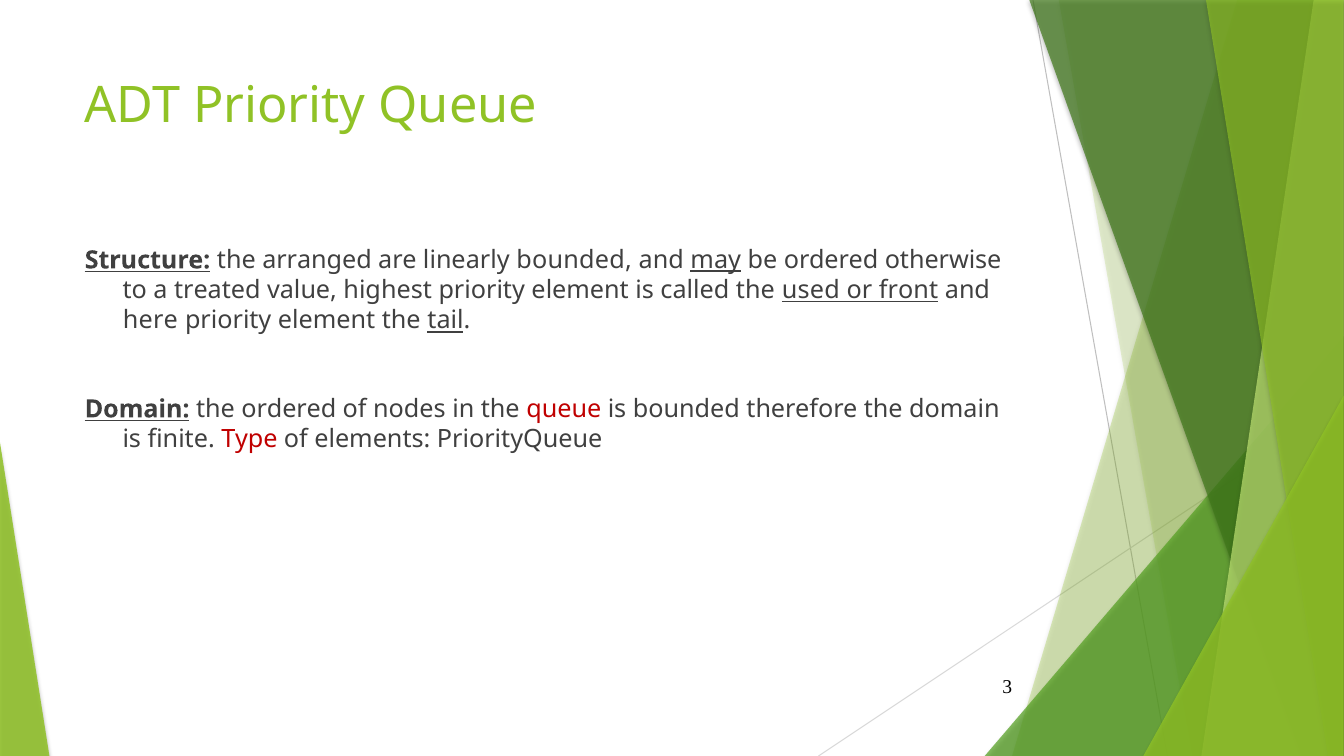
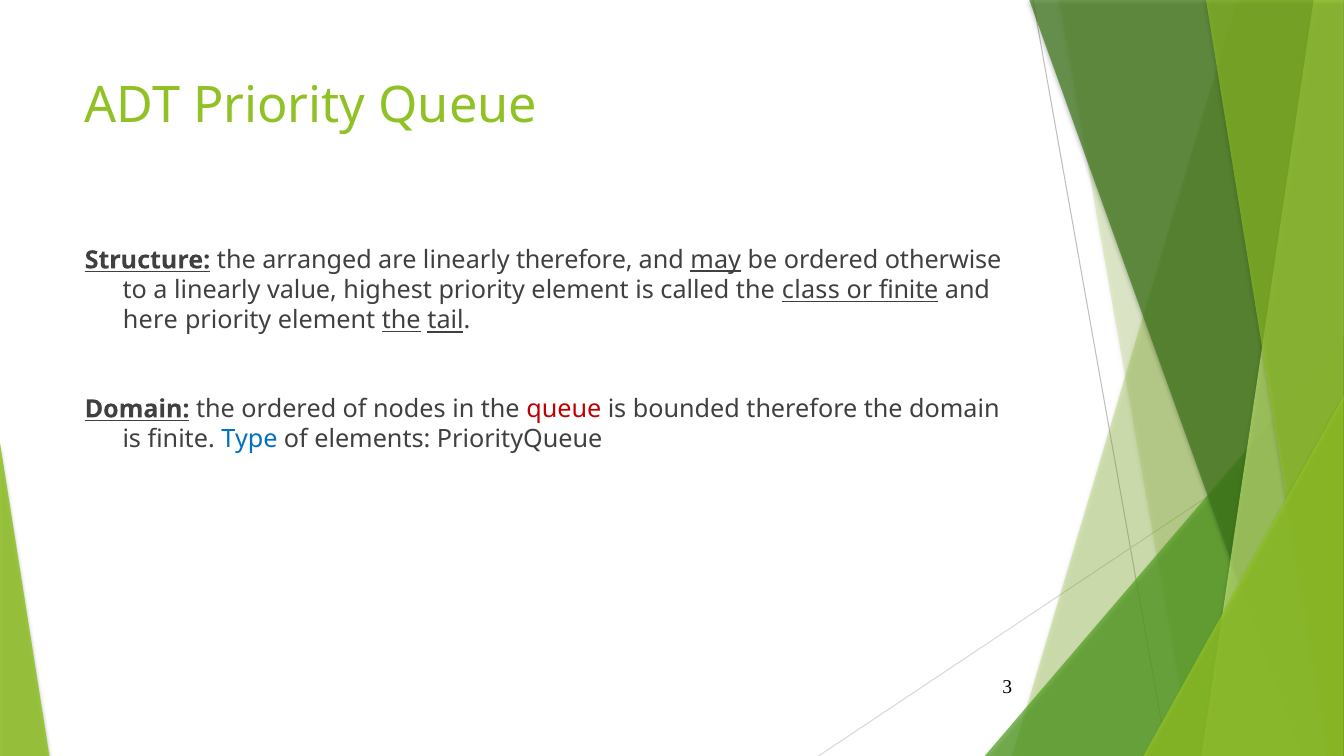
linearly bounded: bounded -> therefore (574, 260)
a treated: treated -> linearly (217, 290)
used: used -> class (811, 290)
or front: front -> finite (909, 290)
the underline: none -> present (401, 321)
Type colour: red -> blue (249, 439)
